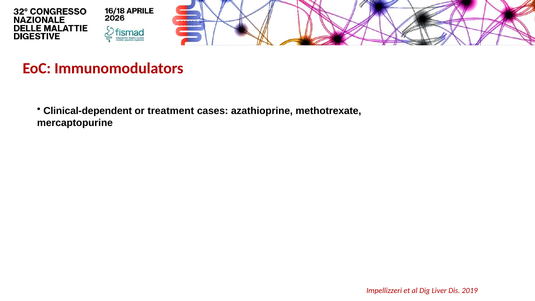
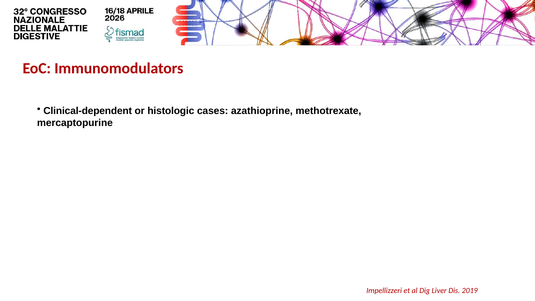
treatment: treatment -> histologic (171, 111)
